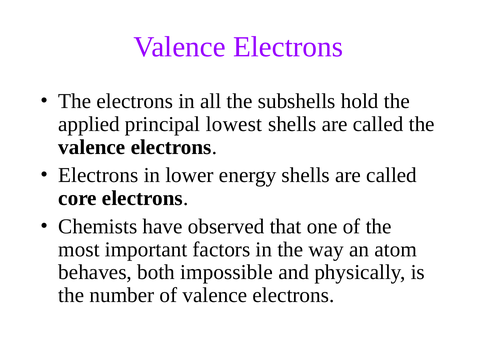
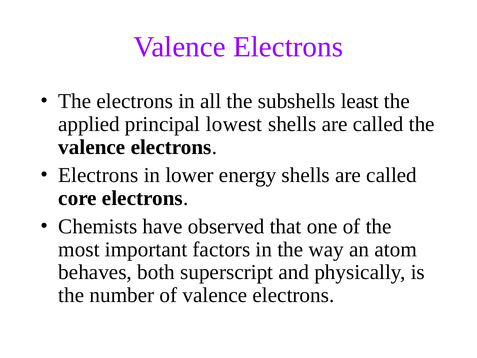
hold: hold -> least (360, 101)
impossible: impossible -> superscript (227, 272)
